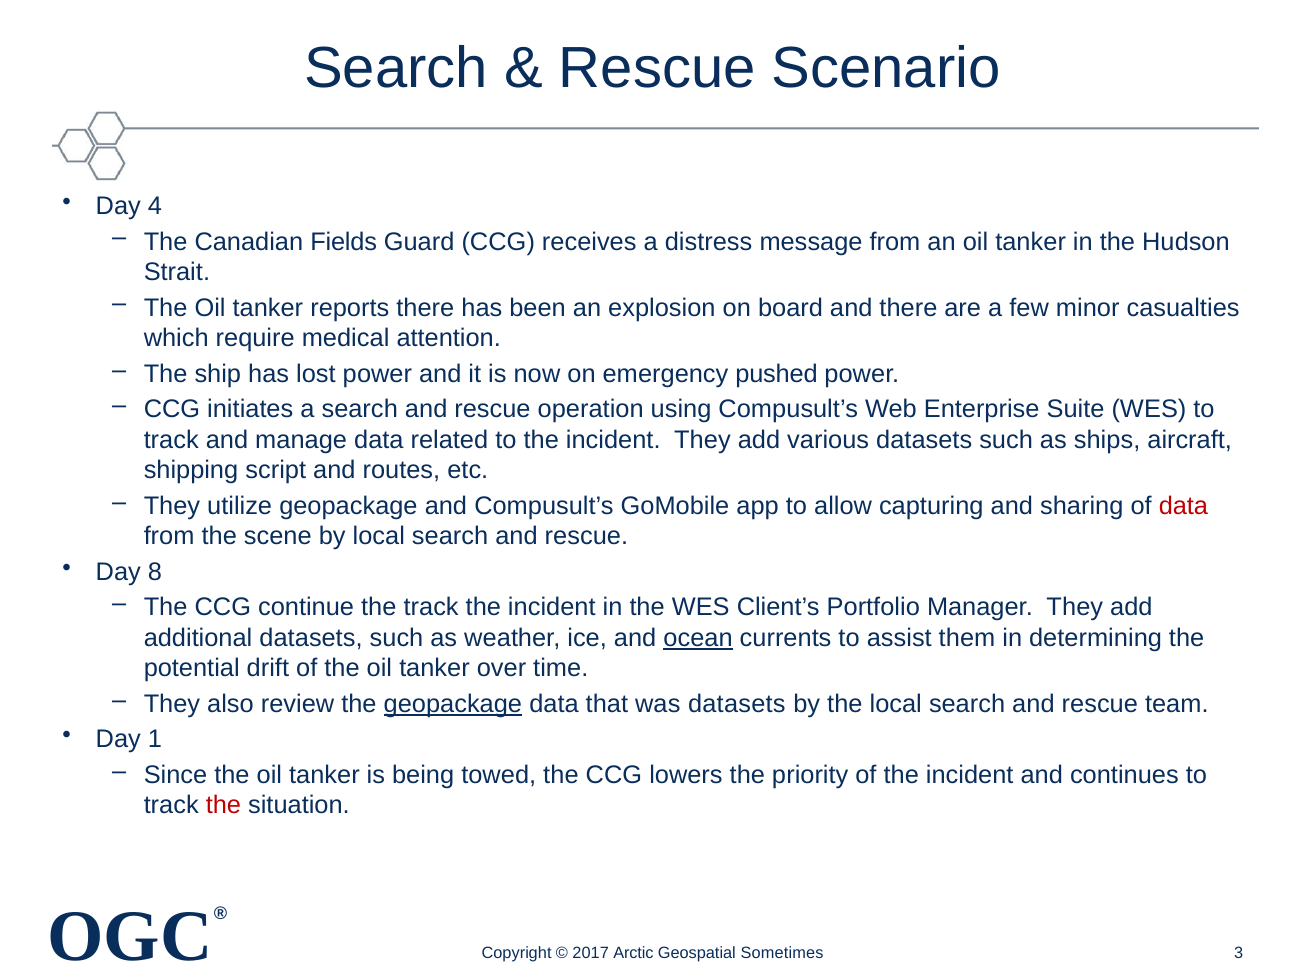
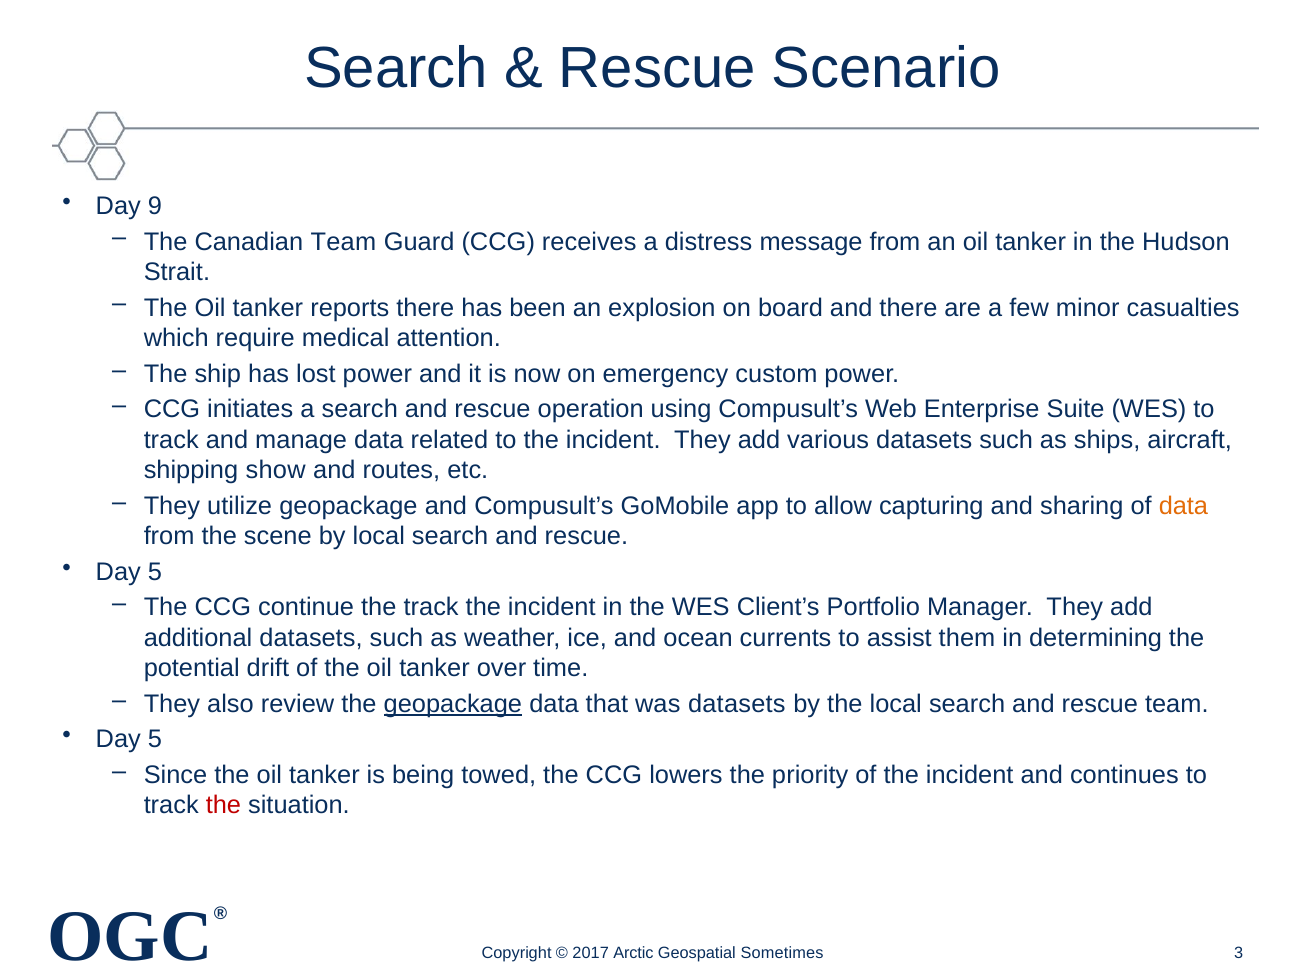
4: 4 -> 9 (155, 206)
Canadian Fields: Fields -> Team (343, 242)
pushed: pushed -> custom (776, 374)
script: script -> show (276, 470)
data colour: red -> orange (1183, 506)
8: 8 -> 5 (155, 572)
ocean underline: present -> none (698, 638)
1: 1 -> 5 (155, 739)
